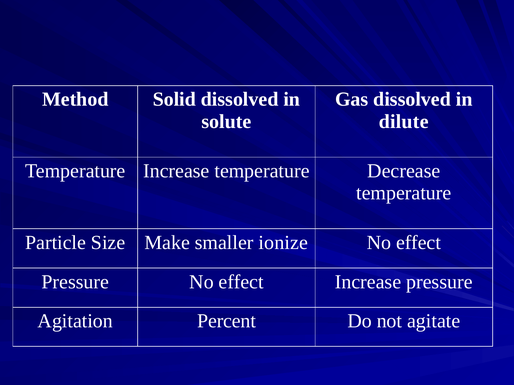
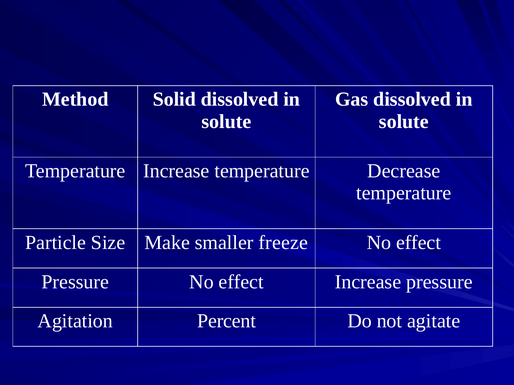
dilute: dilute -> solute (404, 122)
ionize: ionize -> freeze (283, 243)
